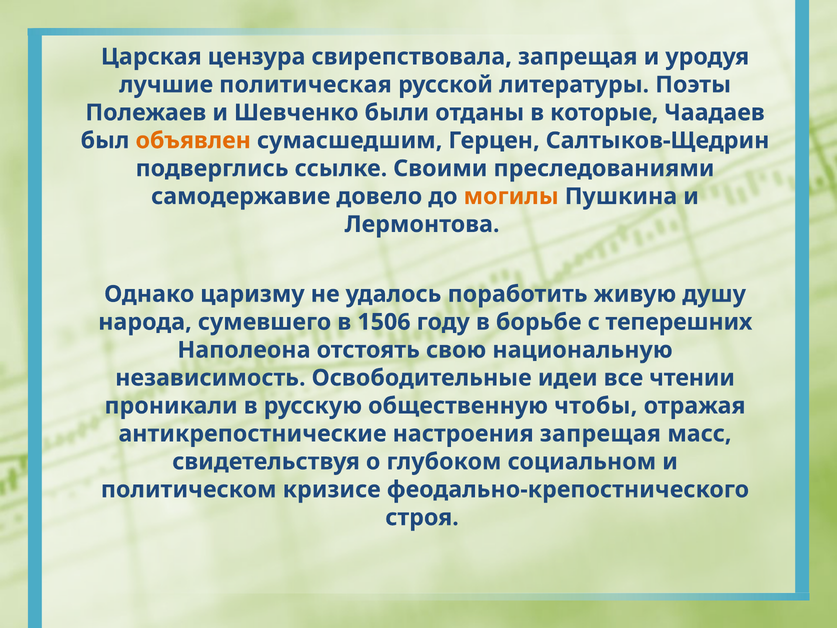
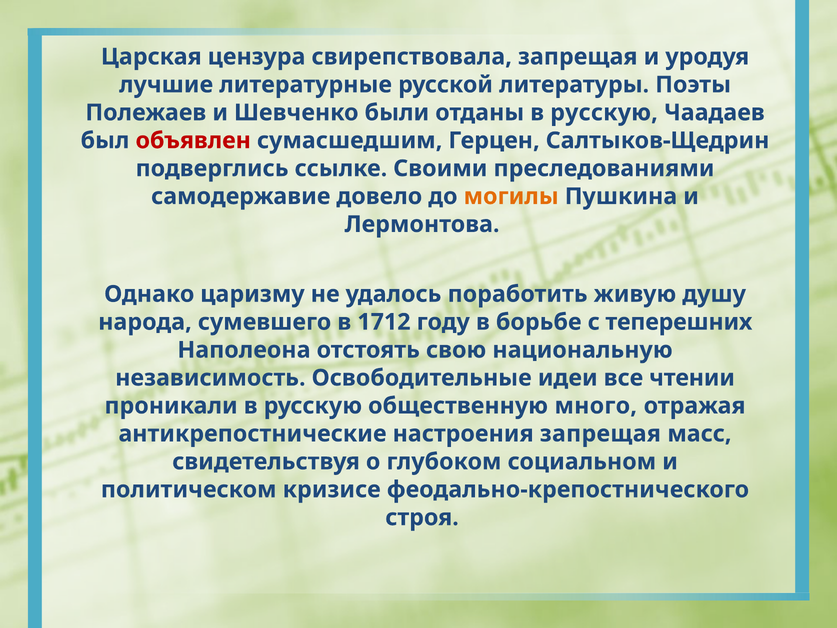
политическая: политическая -> литературные (306, 85)
отданы в которые: которые -> русскую (604, 113)
объявлен colour: orange -> red (193, 140)
1506: 1506 -> 1712 (384, 322)
чтобы: чтобы -> много (596, 406)
